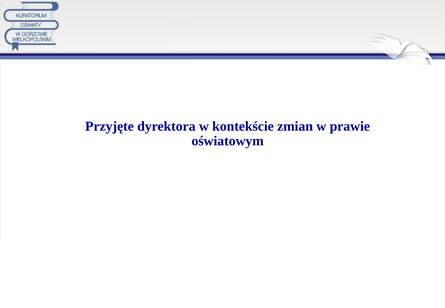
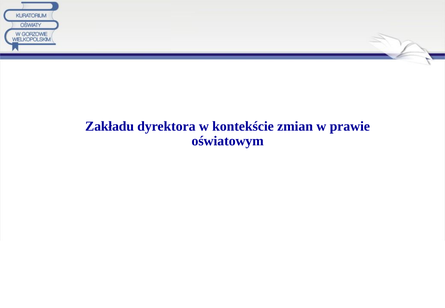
Przyjęte: Przyjęte -> Zakładu (110, 126)
